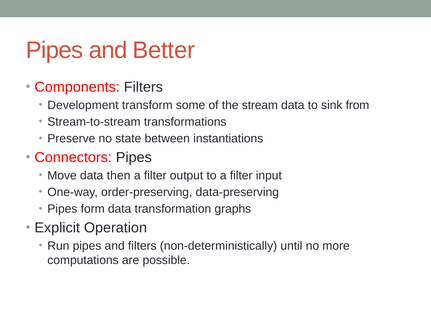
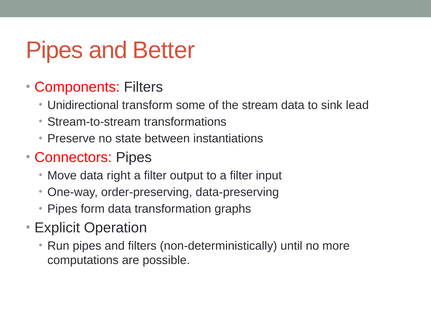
Development: Development -> Unidirectional (83, 105)
from: from -> lead (357, 105)
then: then -> right (119, 176)
